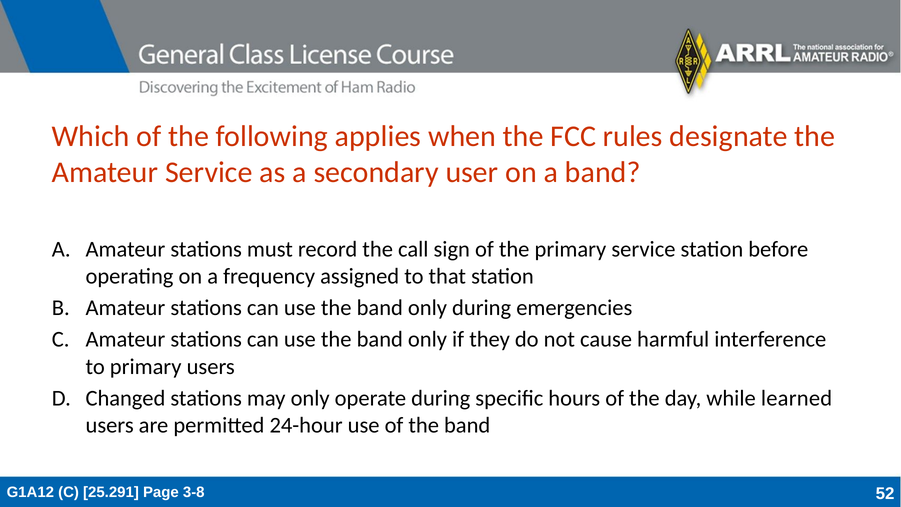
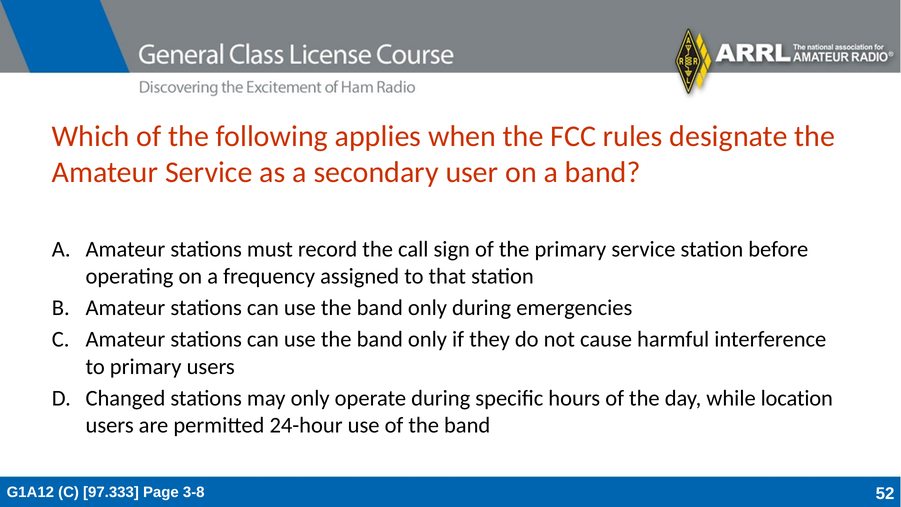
learned: learned -> location (797, 398)
25.291: 25.291 -> 97.333 (111, 492)
